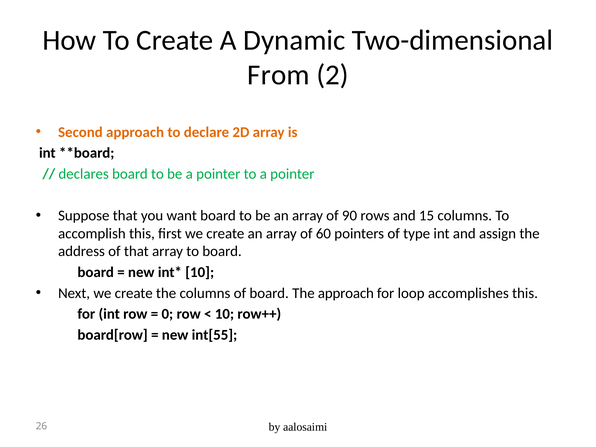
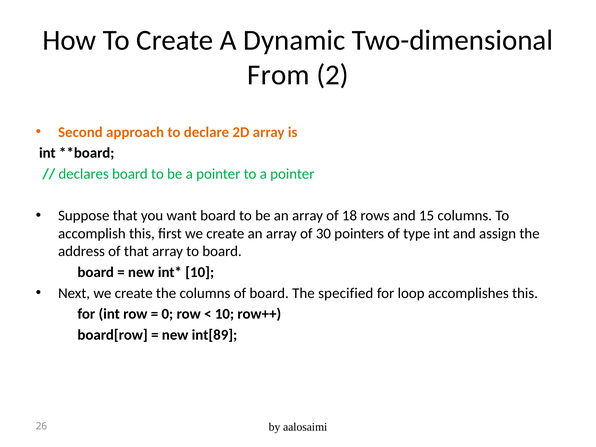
90: 90 -> 18 (350, 216)
60: 60 -> 30 (323, 233)
The approach: approach -> specified (346, 293)
int[55: int[55 -> int[89 (214, 335)
